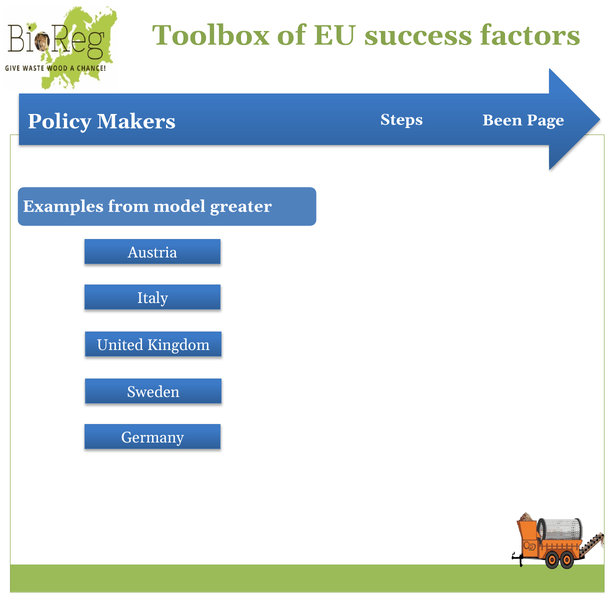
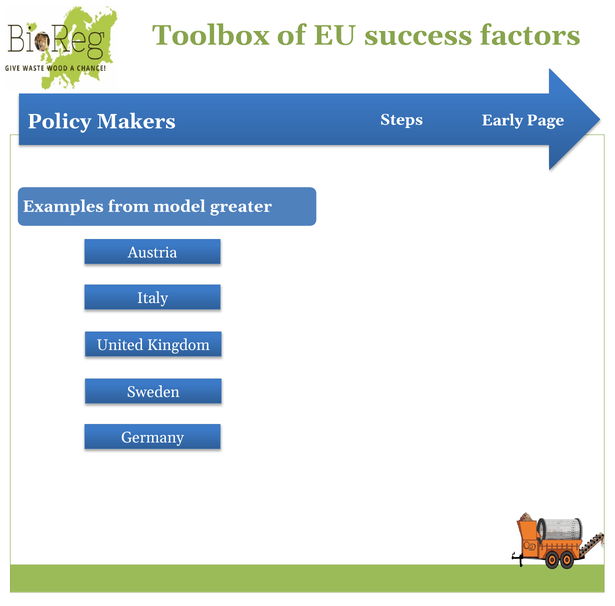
Been: Been -> Early (502, 120)
